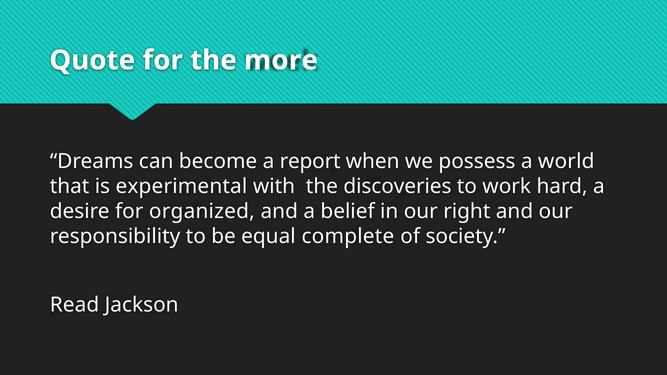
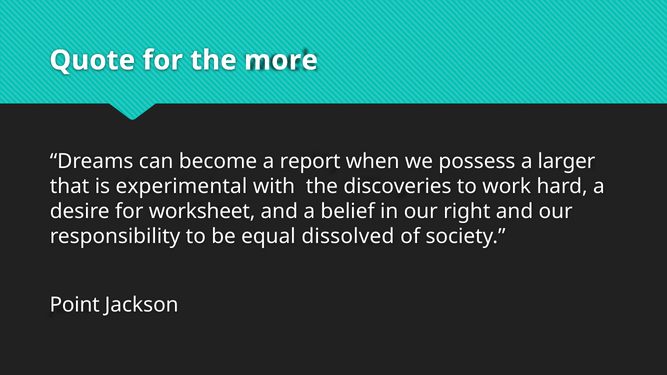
world: world -> larger (566, 162)
organized: organized -> worksheet (202, 212)
complete: complete -> dissolved (348, 237)
Read: Read -> Point (75, 305)
